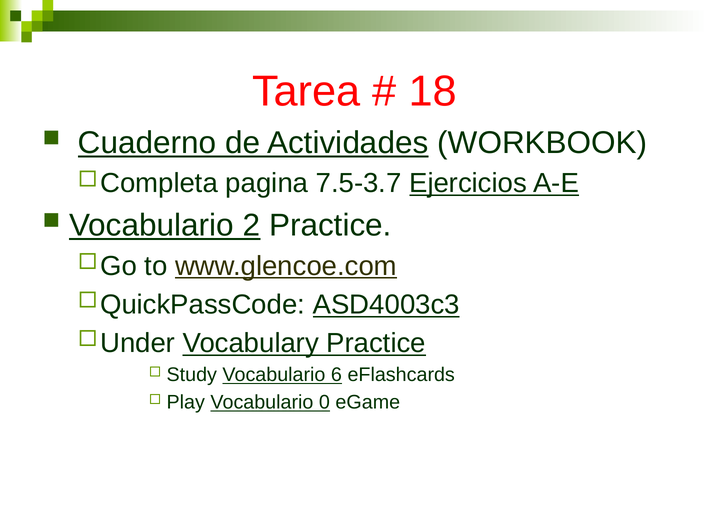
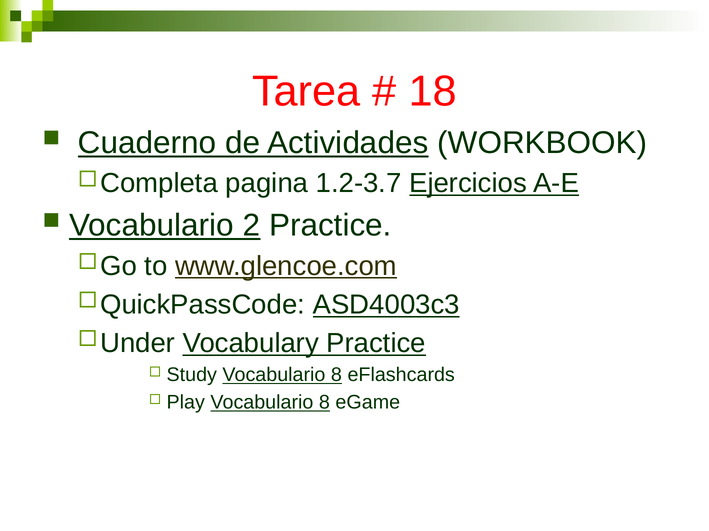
7.5-3.7: 7.5-3.7 -> 1.2-3.7 (359, 184)
Study Vocabulario 6: 6 -> 8 (336, 375)
Play Vocabulario 0: 0 -> 8 (324, 403)
